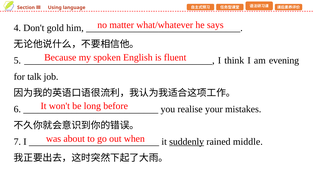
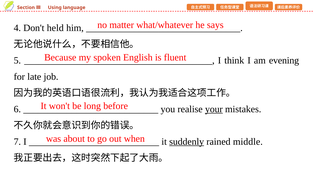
gold: gold -> held (55, 28)
talk: talk -> late (34, 77)
your underline: none -> present (214, 109)
